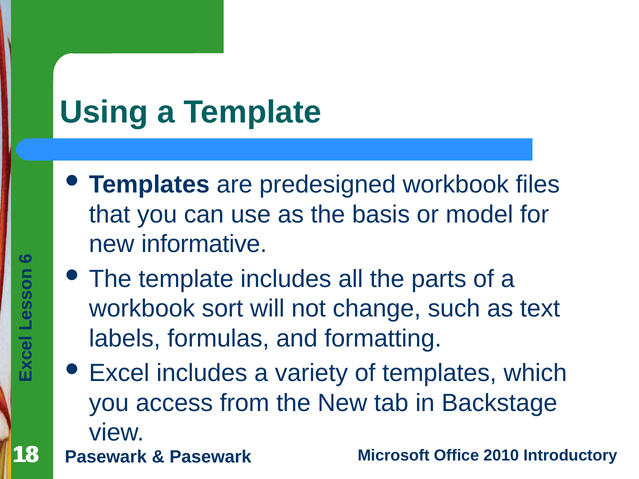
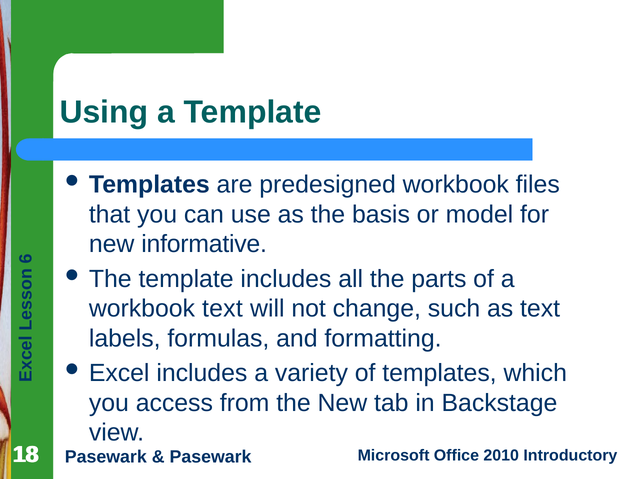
workbook sort: sort -> text (222, 309)
